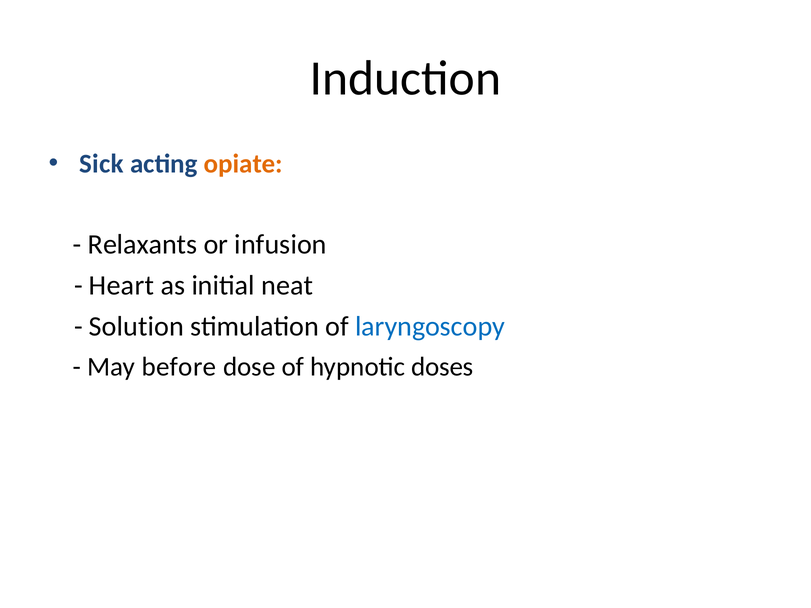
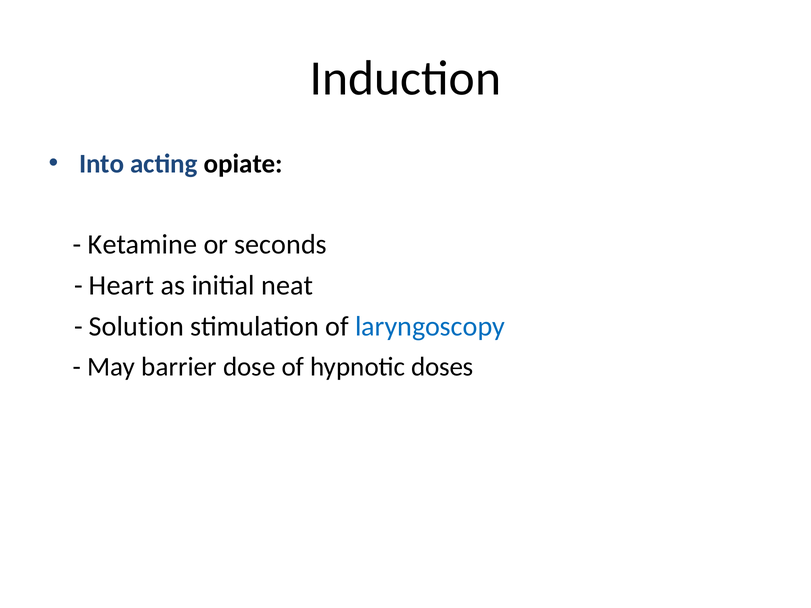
Sick: Sick -> Into (102, 164)
opiate colour: orange -> black (243, 164)
Relaxants: Relaxants -> Ketamine (143, 244)
infusion: infusion -> seconds (281, 244)
before: before -> barrier (179, 367)
